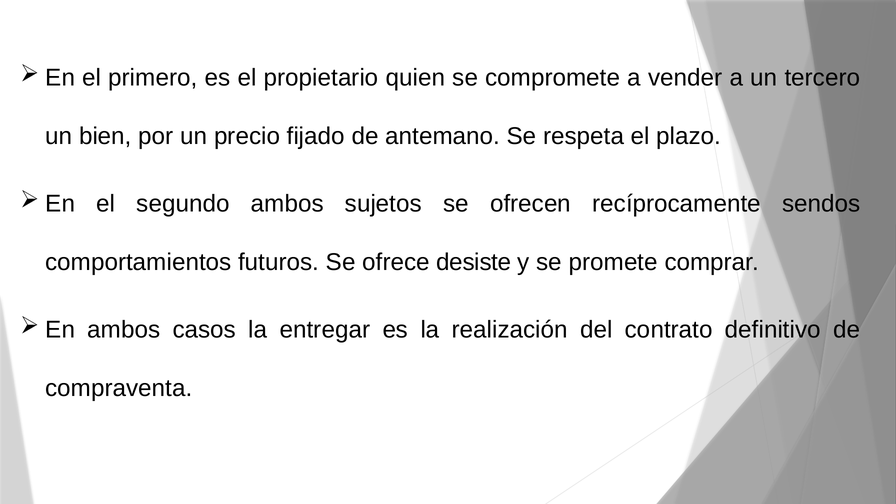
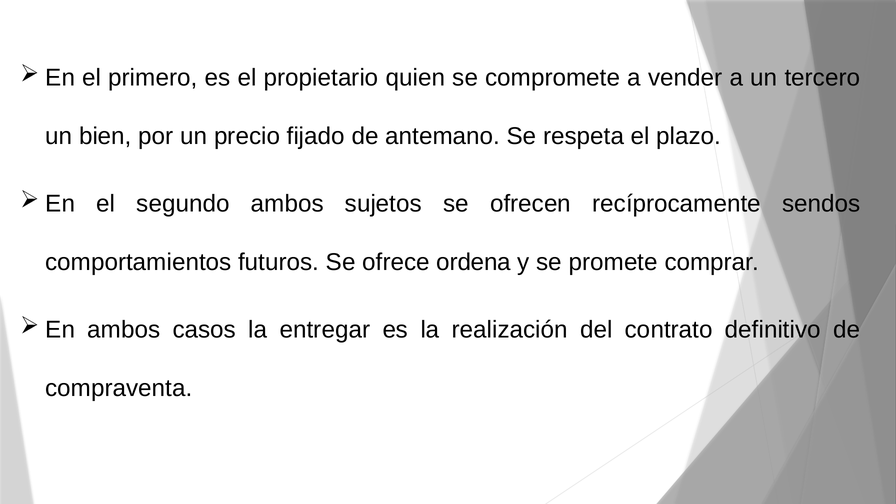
desiste: desiste -> ordena (474, 262)
